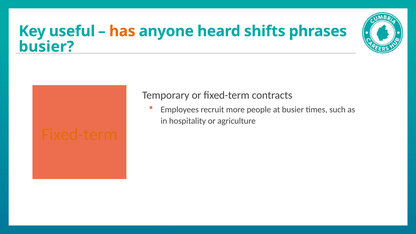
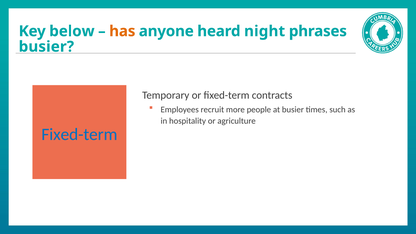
useful: useful -> below (72, 31)
shifts: shifts -> night (265, 31)
Fixed-term colour: orange -> blue (79, 134)
